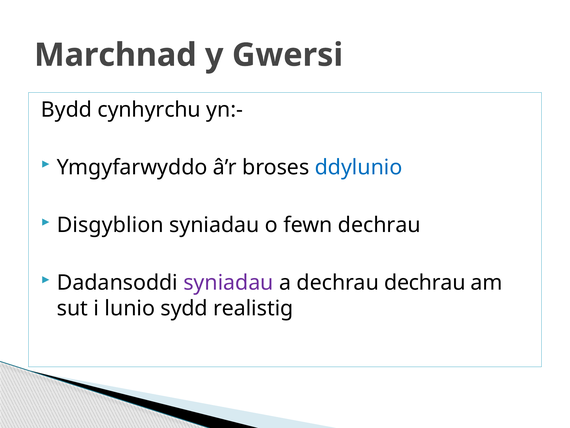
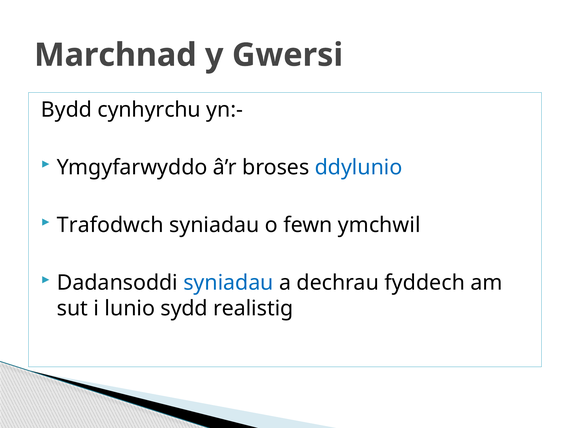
Disgyblion: Disgyblion -> Trafodwch (110, 225)
fewn dechrau: dechrau -> ymchwil (379, 225)
syniadau colour: purple -> blue (228, 282)
dechrau dechrau: dechrau -> fyddech (425, 282)
